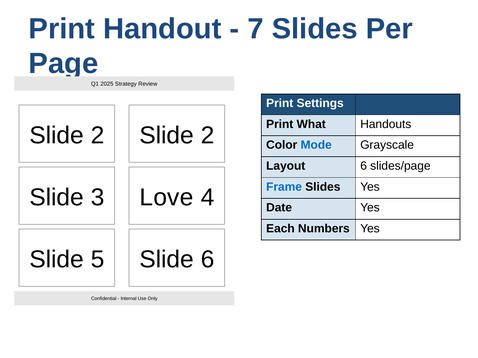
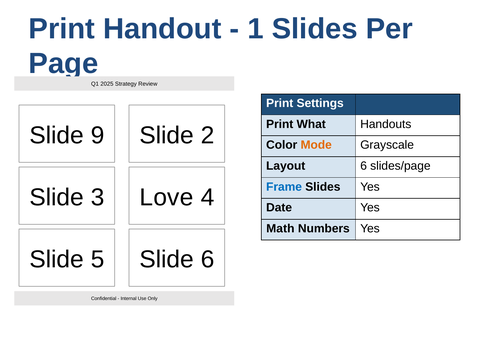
7: 7 -> 1 (256, 29)
2: 2 -> 9 (98, 136)
Mode colour: blue -> orange (316, 145)
Each: Each -> Math (280, 229)
